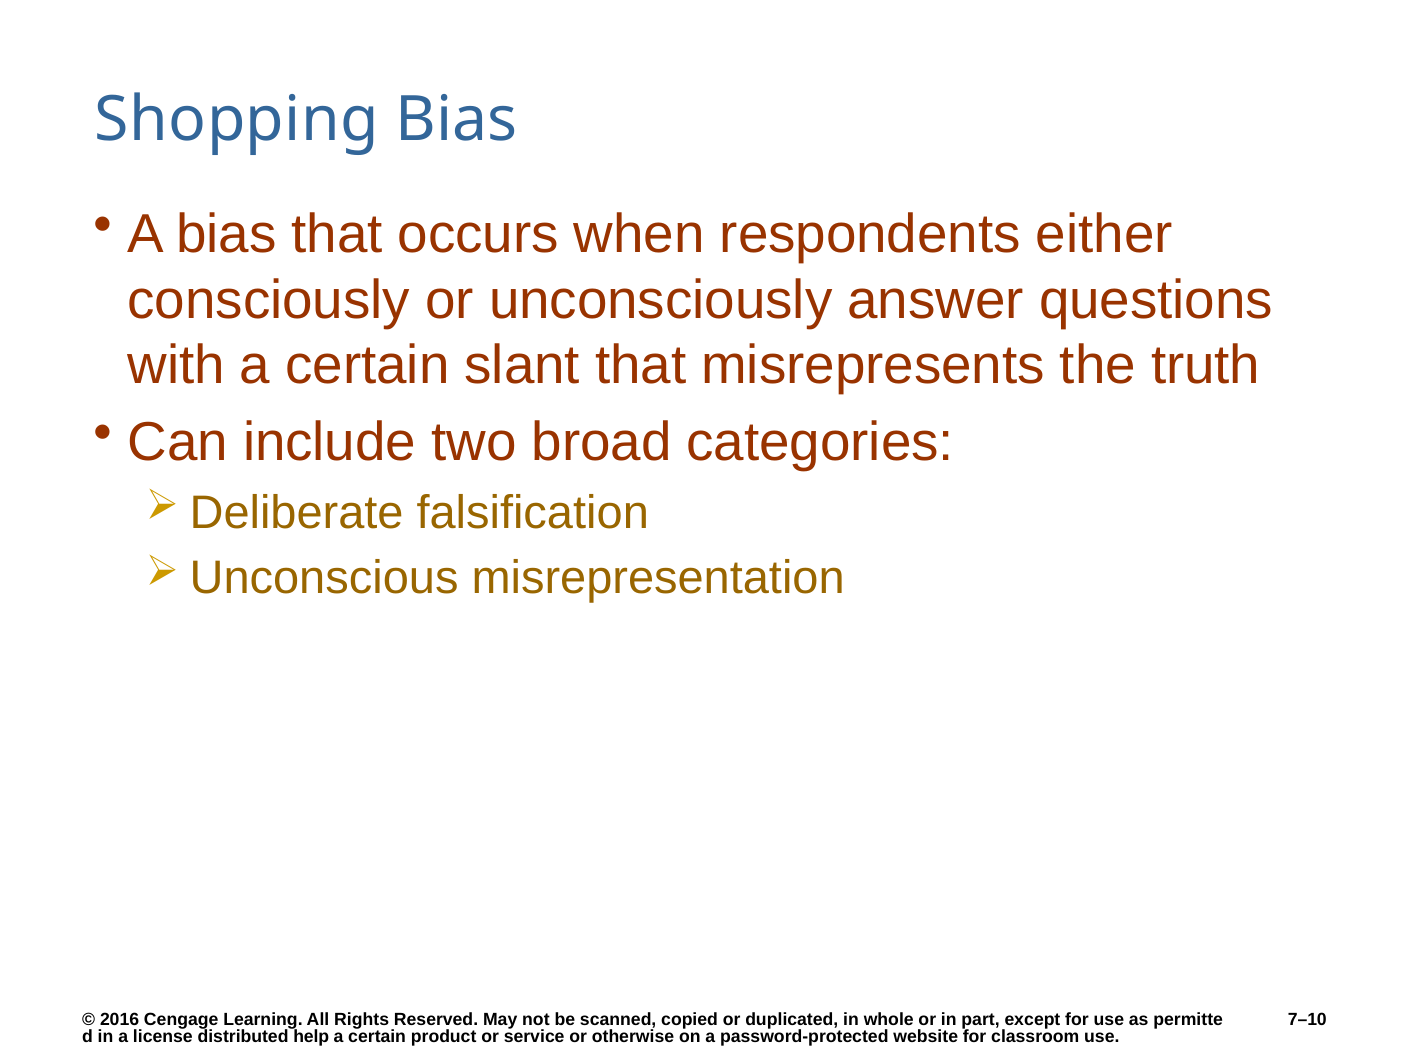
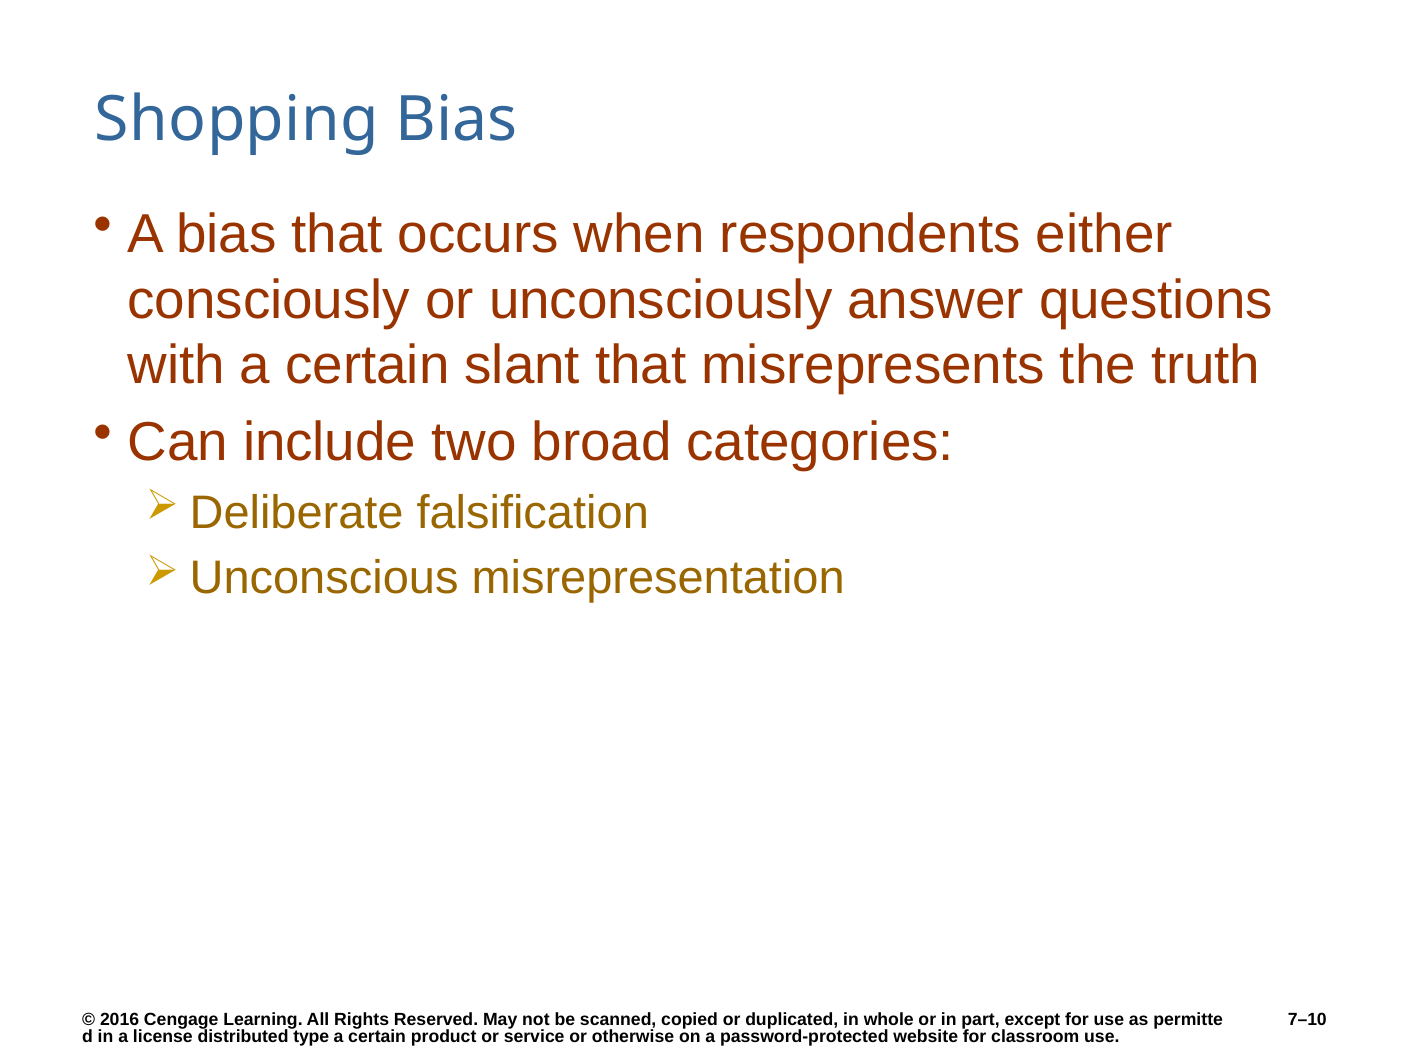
help: help -> type (311, 1037)
